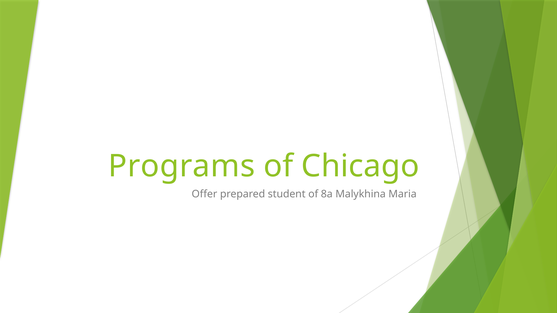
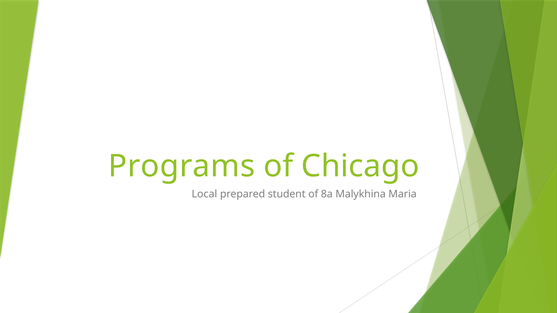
Offer: Offer -> Local (204, 194)
